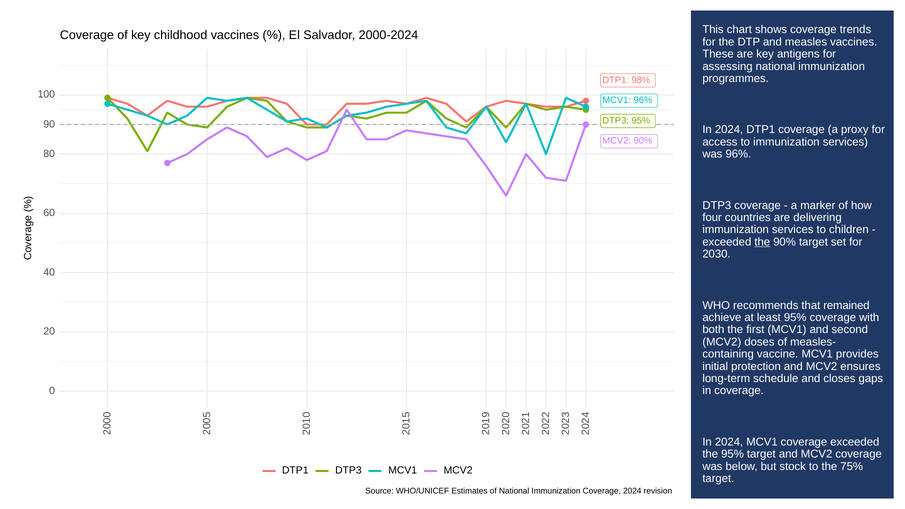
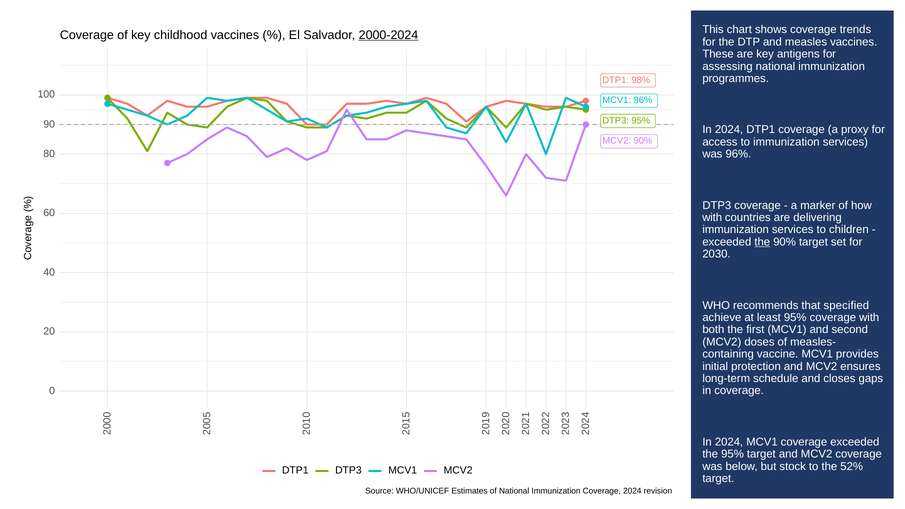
2000-2024 underline: none -> present (388, 35)
four: four -> with (712, 218)
that remained: remained -> specified (846, 305)
75%: 75% -> 52% (852, 466)
